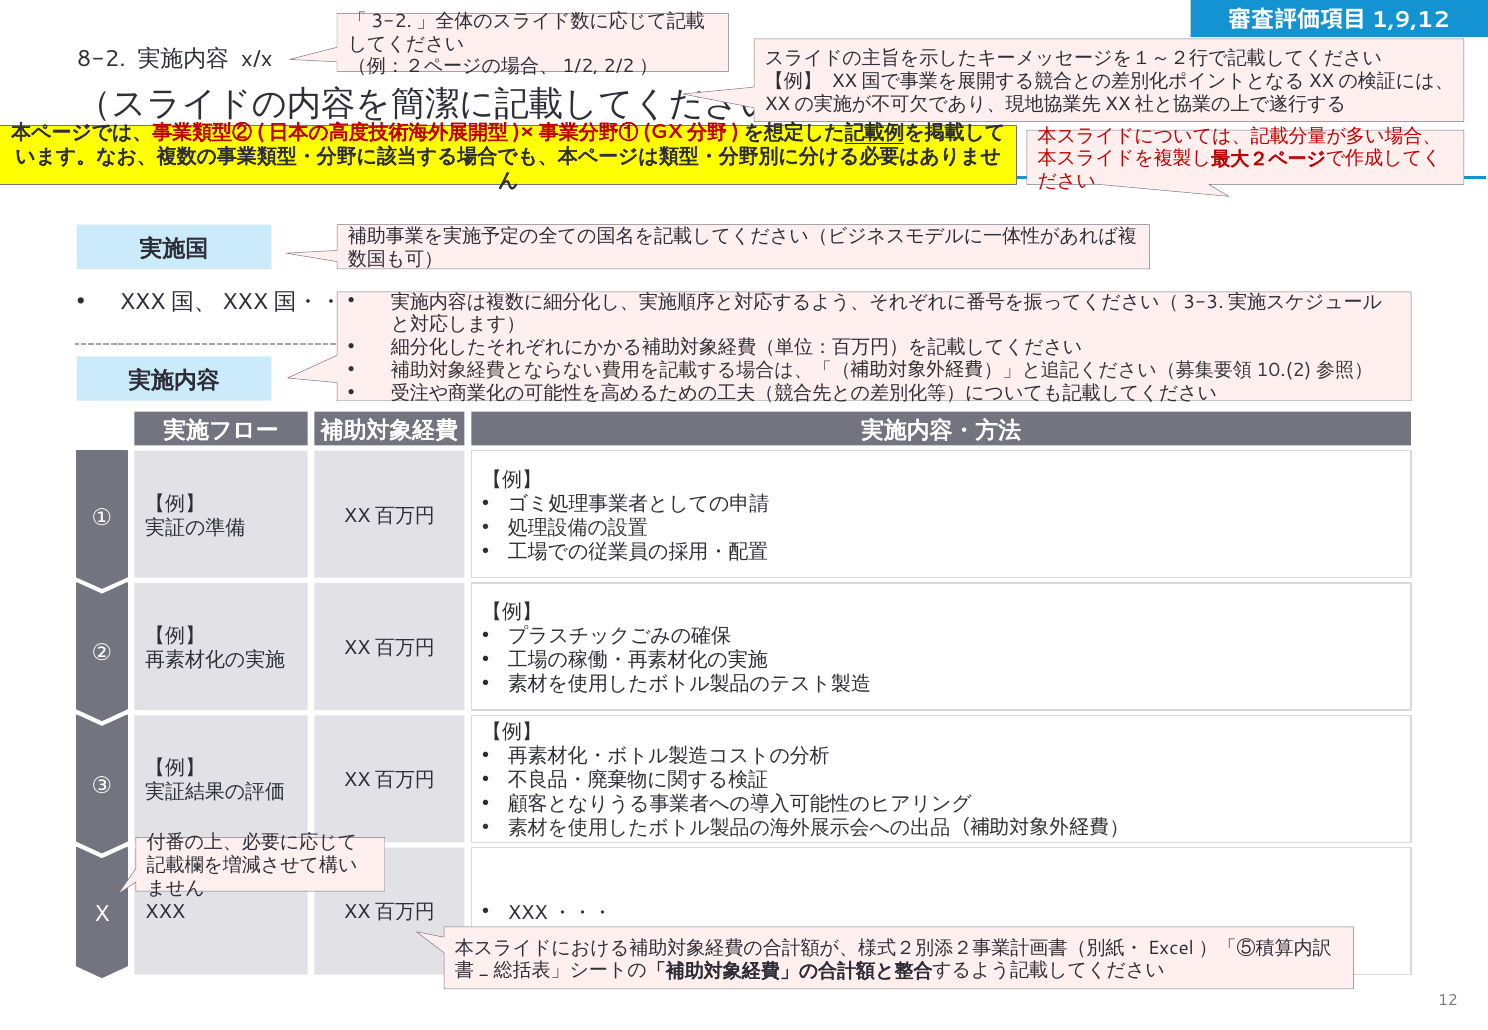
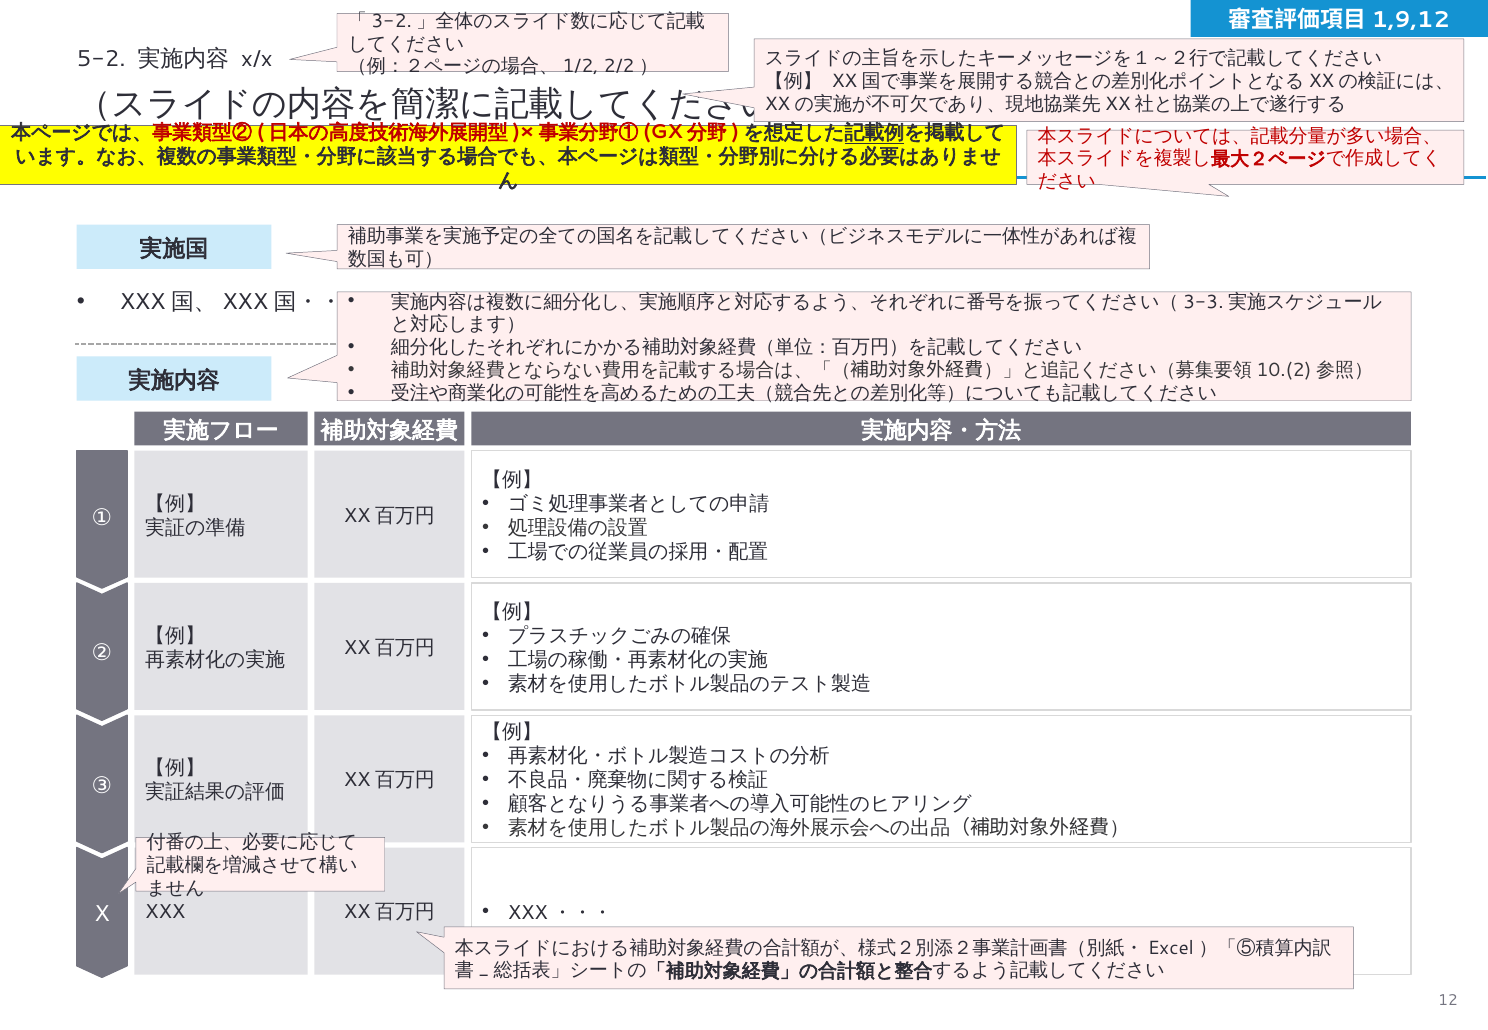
8-2: 8-2 -> 5-2 (101, 59)
